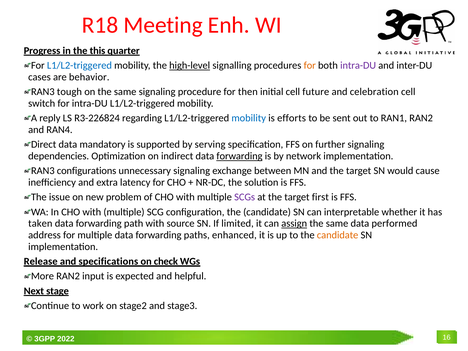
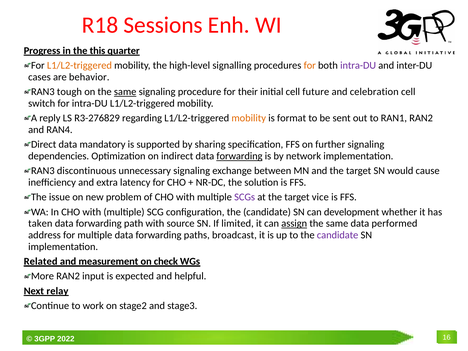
Meeting: Meeting -> Sessions (163, 25)
L1/L2-triggered colour: blue -> orange (79, 65)
high-level underline: present -> none (190, 65)
same underline: none -> present (125, 92)
then: then -> their (248, 92)
R3-226824: R3-226824 -> R3-276829 (97, 118)
mobility colour: blue -> orange (249, 118)
efforts: efforts -> format (292, 118)
serving: serving -> sharing (210, 144)
configurations: configurations -> discontinuous (87, 171)
first: first -> vice (320, 197)
interpretable: interpretable -> development (352, 212)
enhanced: enhanced -> broadcast (234, 235)
candidate colour: orange -> purple (338, 235)
Release: Release -> Related (41, 261)
specifications: specifications -> measurement (108, 261)
stage: stage -> relay (57, 291)
